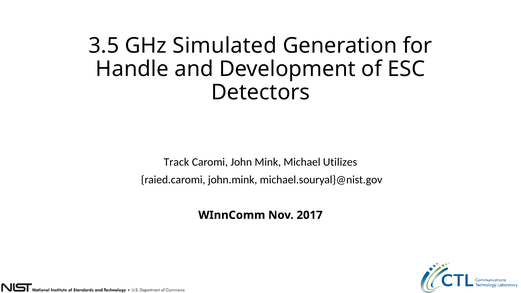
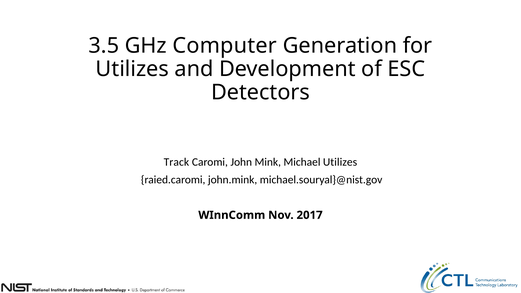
Simulated: Simulated -> Computer (225, 46)
Handle: Handle -> Utilizes (132, 69)
